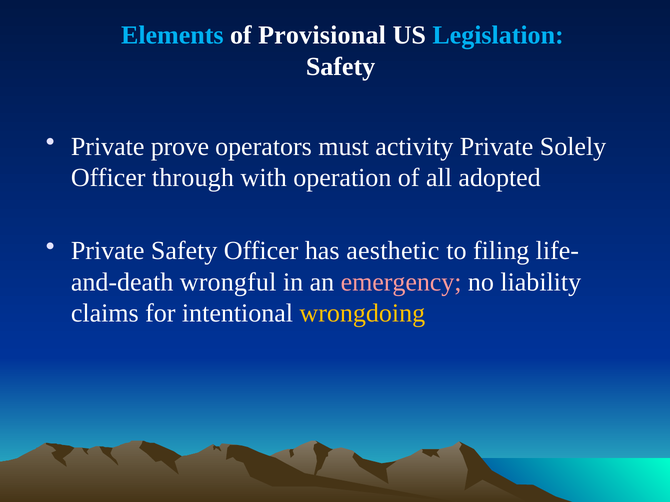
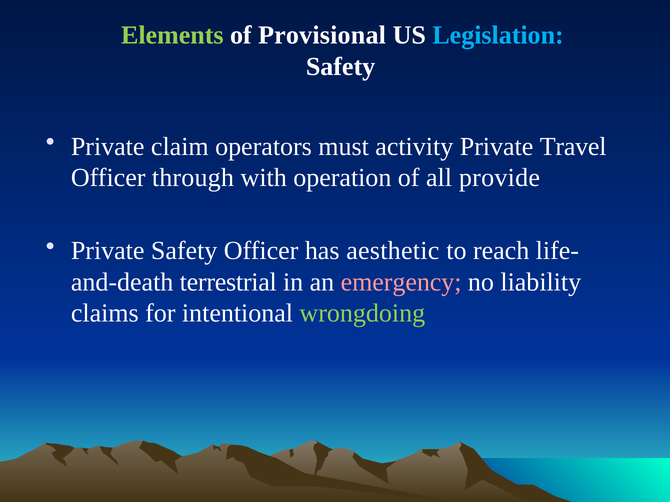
Elements colour: light blue -> light green (172, 35)
prove: prove -> claim (180, 147)
Solely: Solely -> Travel (573, 147)
adopted: adopted -> provide (499, 178)
filing: filing -> reach (501, 251)
wrongful: wrongful -> terrestrial (228, 282)
wrongdoing colour: yellow -> light green (362, 314)
